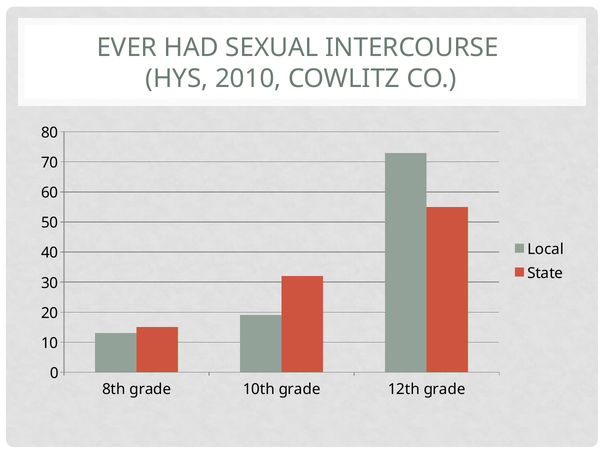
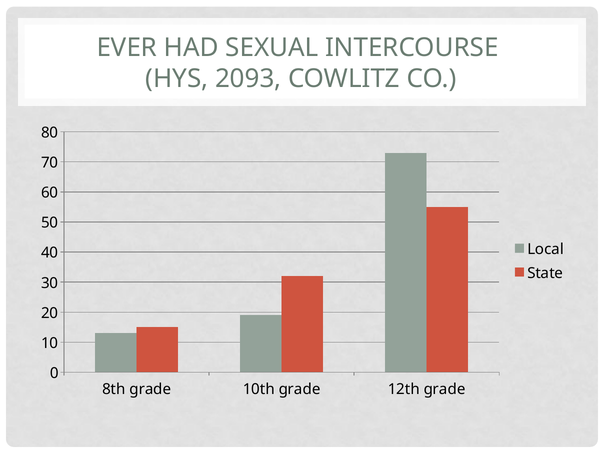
2010: 2010 -> 2093 (248, 79)
